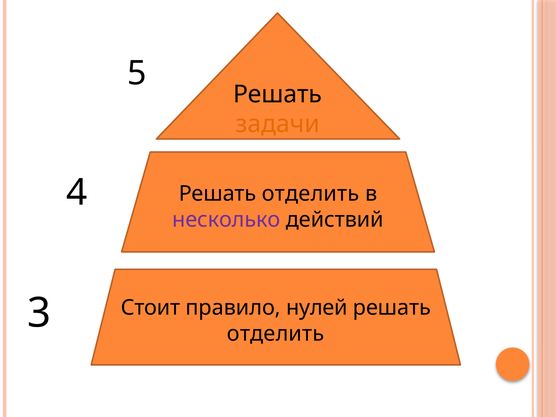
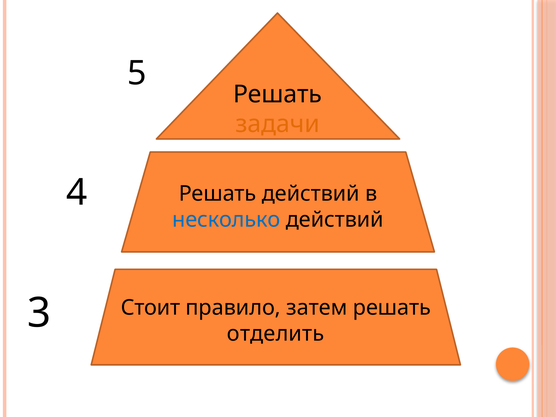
отделить: отделить -> действий (311, 194)
несколько colour: purple -> blue (226, 220)
нулей: нулей -> затем (317, 308)
